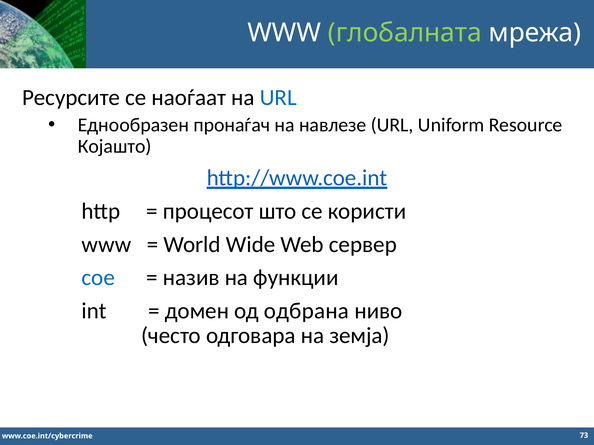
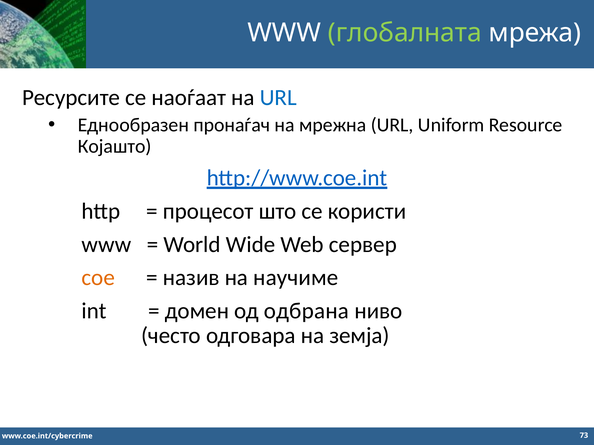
навлезе: навлезе -> мрежна (333, 125)
coe colour: blue -> orange (98, 278)
функции: функции -> научиме (296, 278)
